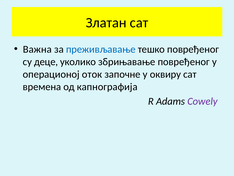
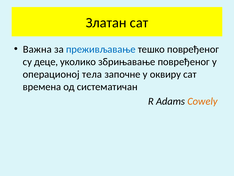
оток: оток -> тела (92, 74)
капнографија: капнографија -> систематичан (107, 87)
Cowely colour: purple -> orange (202, 101)
